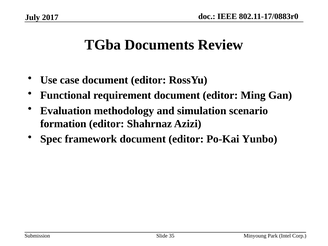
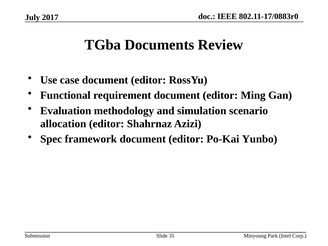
formation: formation -> allocation (63, 124)
